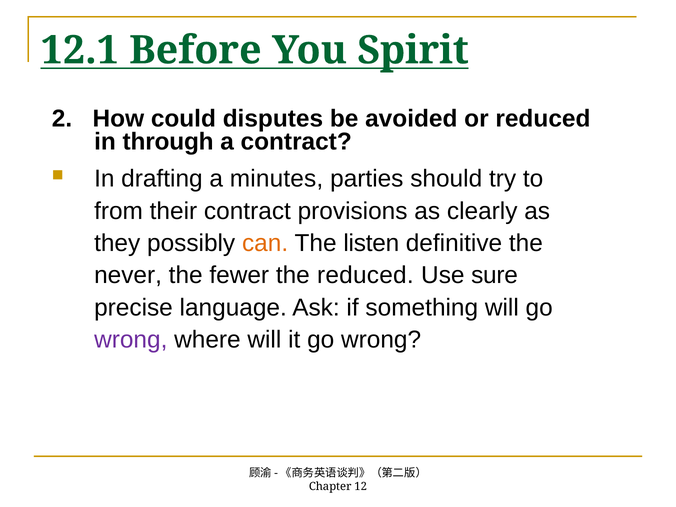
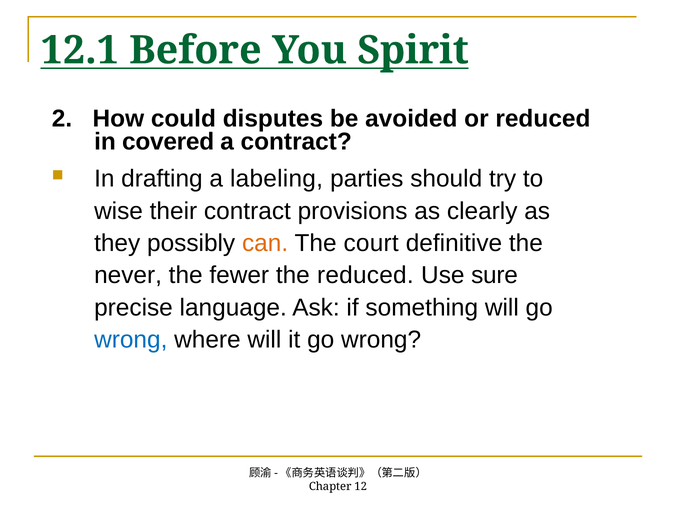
through: through -> covered (168, 142)
minutes: minutes -> labeling (276, 179)
from: from -> wise (119, 211)
listen: listen -> court (371, 243)
wrong colour: purple -> blue (131, 340)
